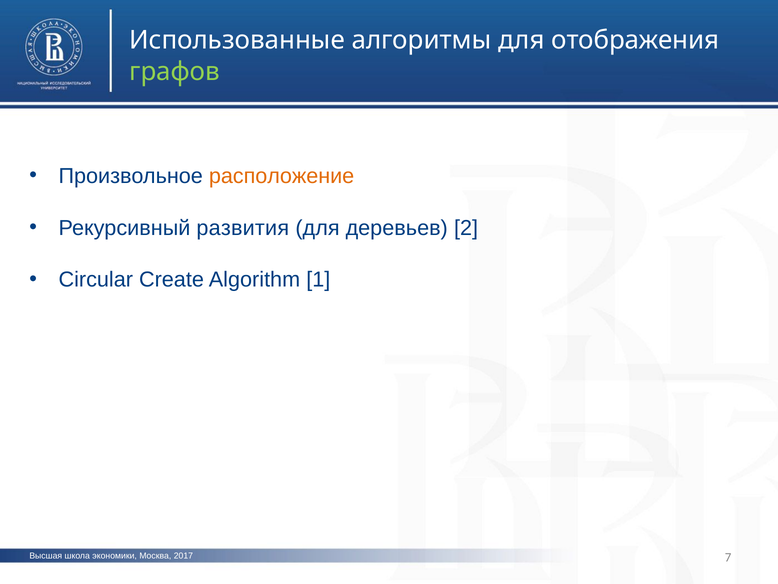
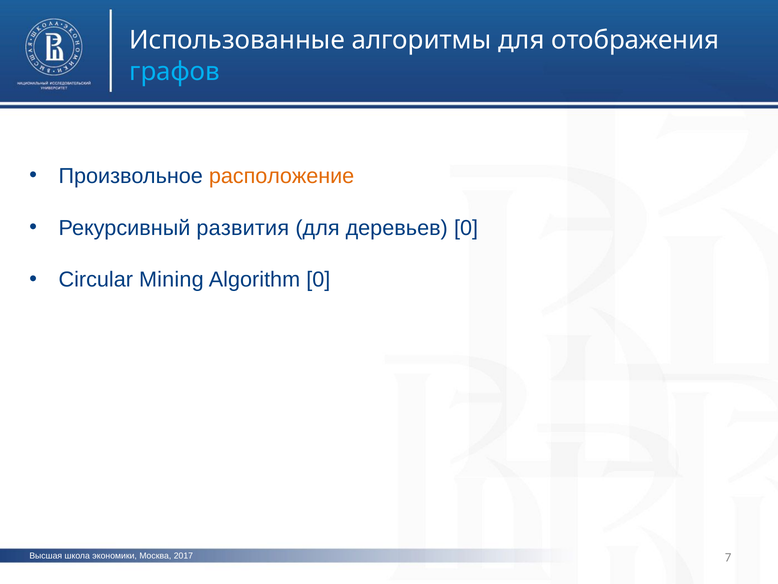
графов colour: light green -> light blue (175, 71)
деревьев 2: 2 -> 0 (466, 228)
Create: Create -> Mining (171, 280)
Algorithm 1: 1 -> 0 (318, 280)
